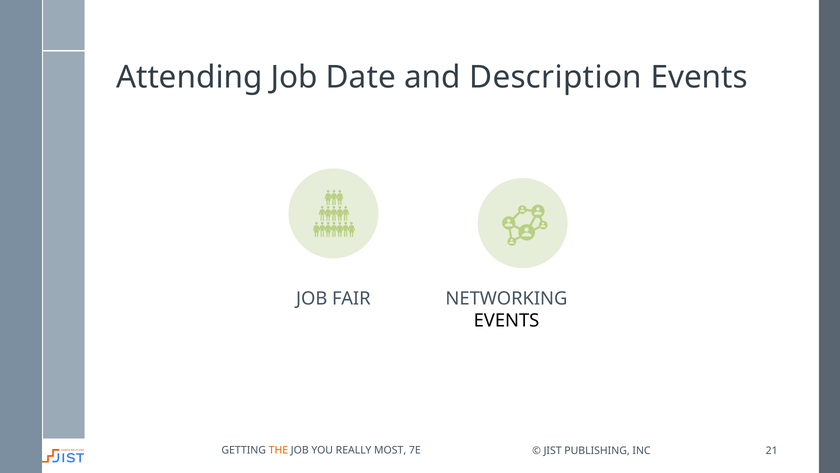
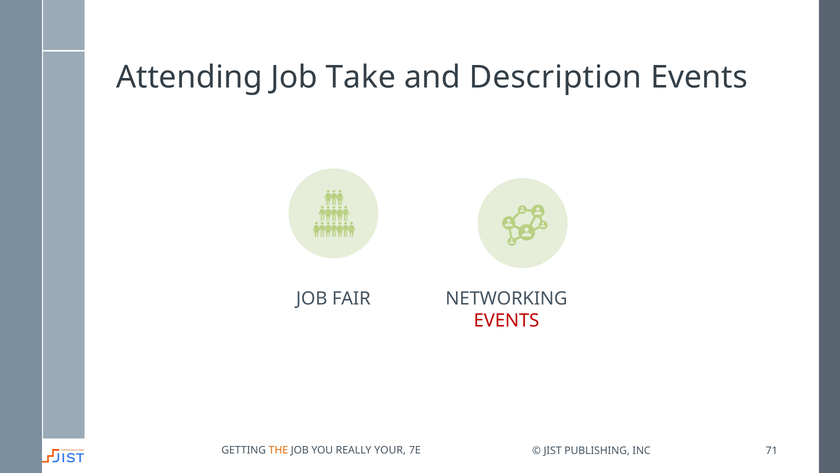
Date: Date -> Take (361, 77)
EVENTS colour: black -> red (506, 321)
MOST: MOST -> YOUR (390, 450)
21: 21 -> 71 (772, 451)
